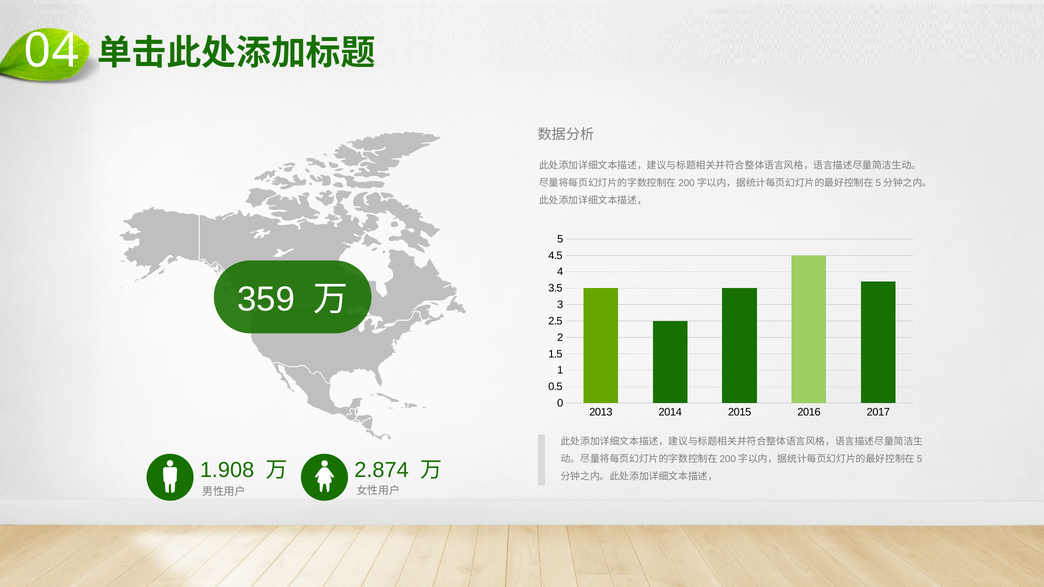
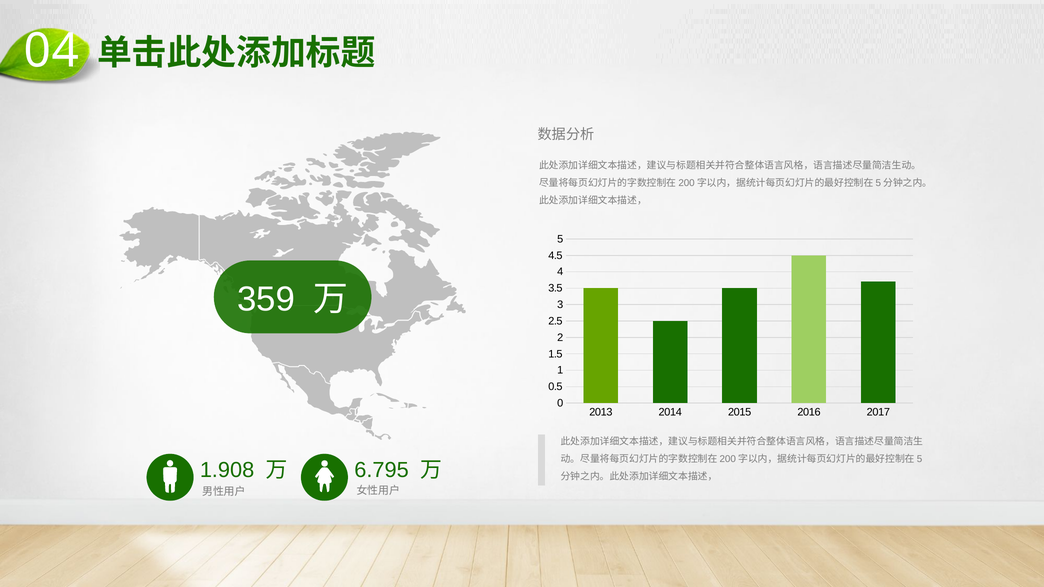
2.874: 2.874 -> 6.795 (382, 470)
